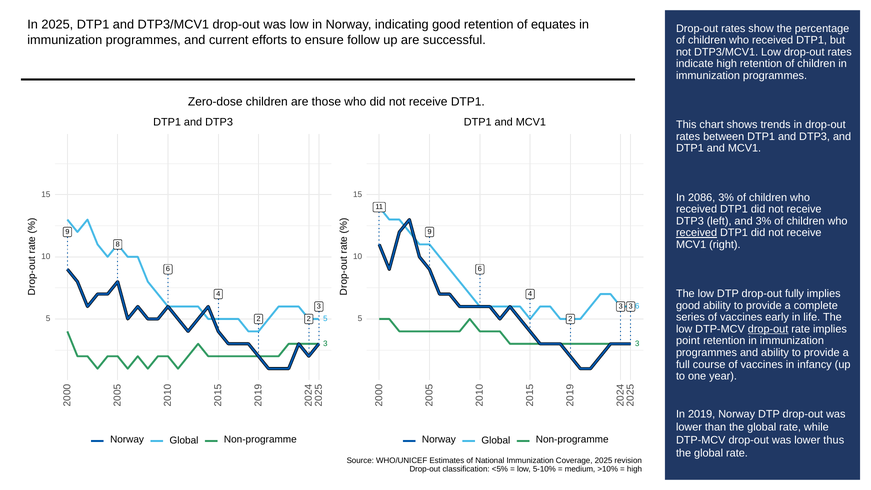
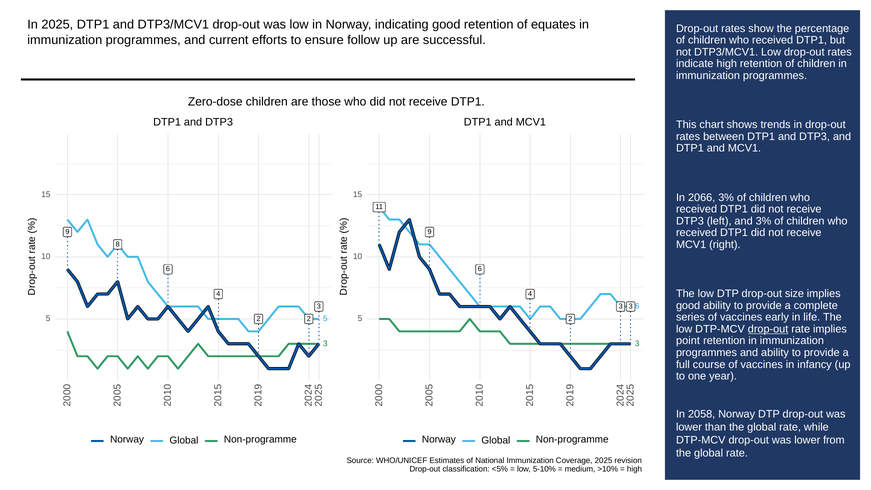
2086: 2086 -> 2066 (702, 198)
received underline: present -> none (697, 233)
fully: fully -> size (794, 294)
2019: 2019 -> 2058 (702, 414)
thus: thus -> from (834, 440)
